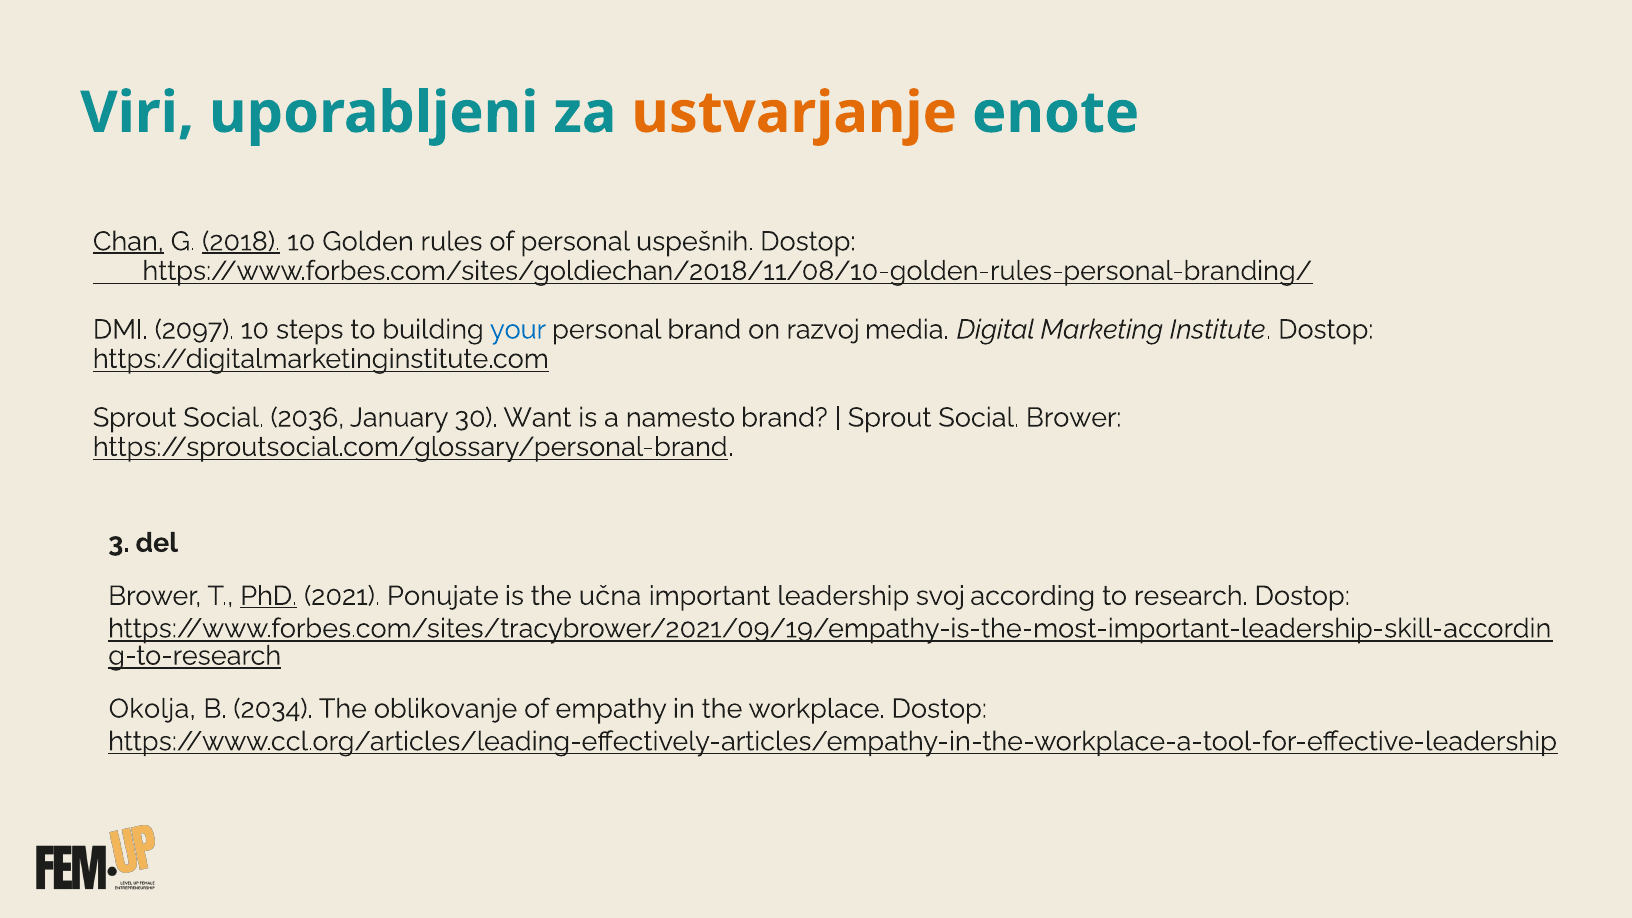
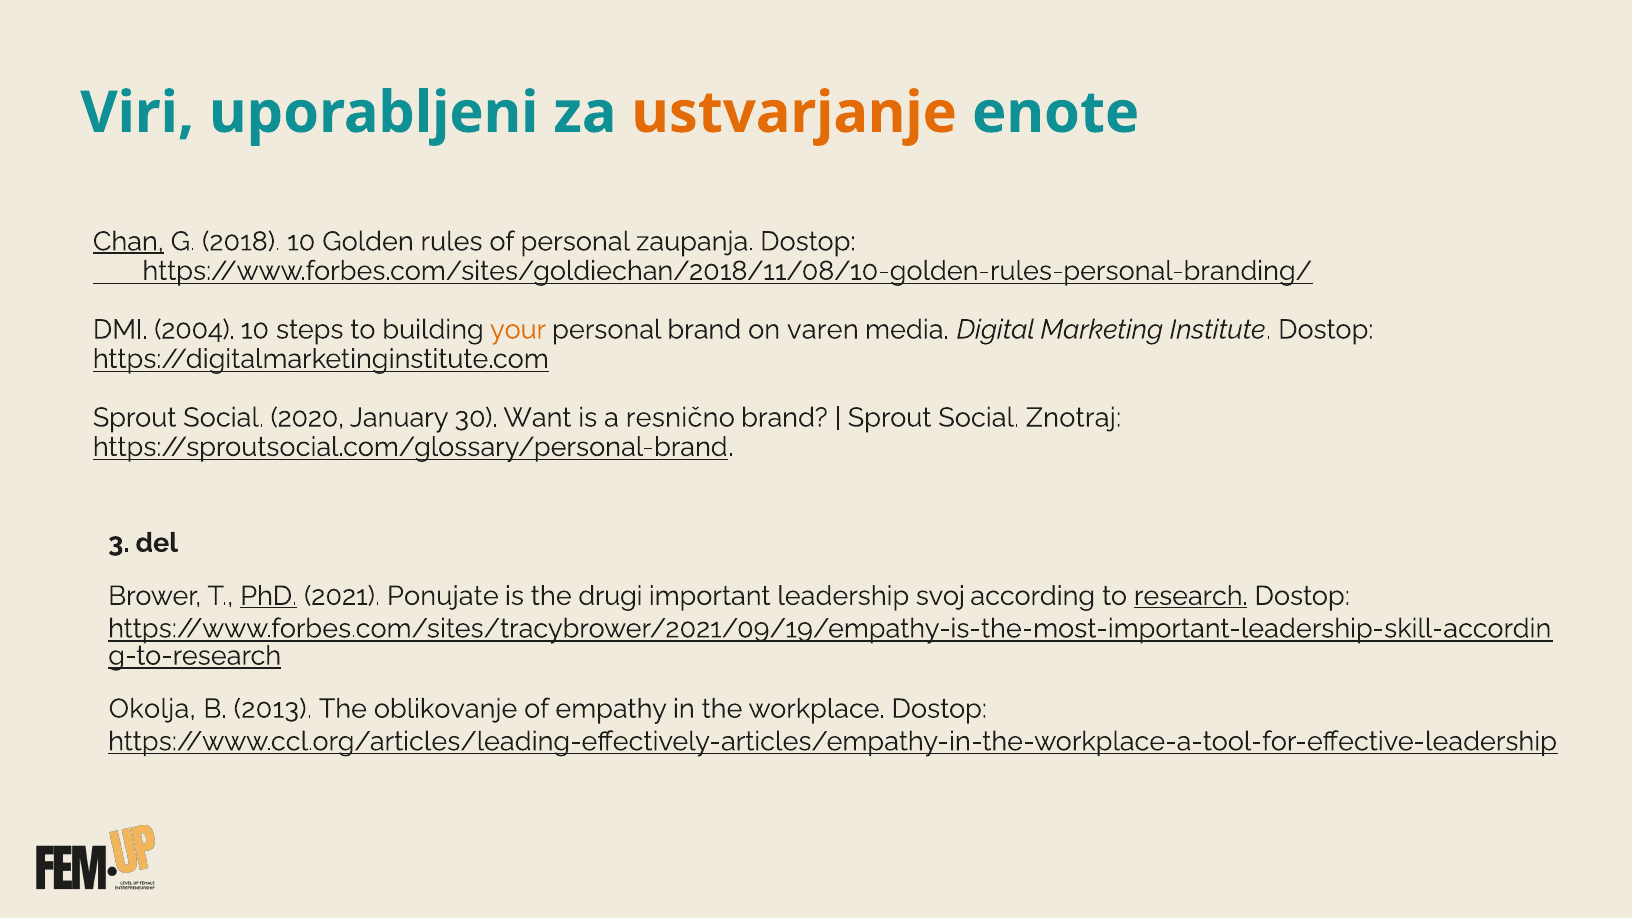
2018 underline: present -> none (241, 242)
uspešnih: uspešnih -> zaupanja (695, 242)
2097: 2097 -> 2004 (194, 330)
your colour: blue -> orange (518, 330)
razvoj: razvoj -> varen (823, 330)
2036: 2036 -> 2020 (307, 418)
namesto: namesto -> resnično (680, 418)
Social Brower: Brower -> Znotraj (1073, 418)
učna: učna -> drugi (610, 596)
research underline: none -> present (1191, 596)
2034: 2034 -> 2013 (273, 709)
